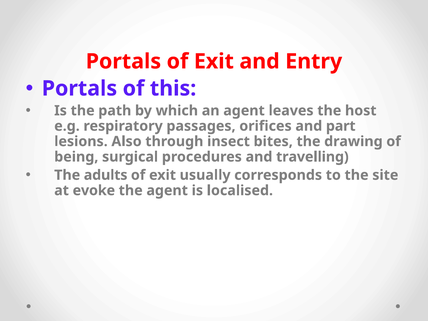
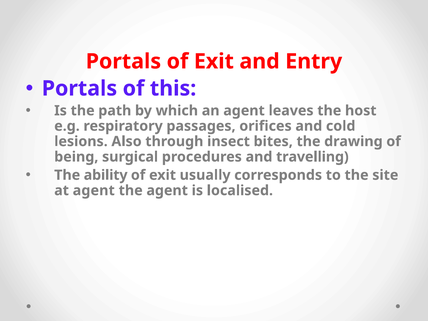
part: part -> cold (341, 126)
adults: adults -> ability (106, 175)
at evoke: evoke -> agent (94, 190)
